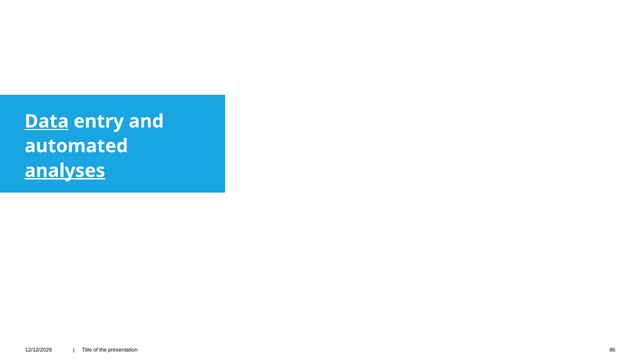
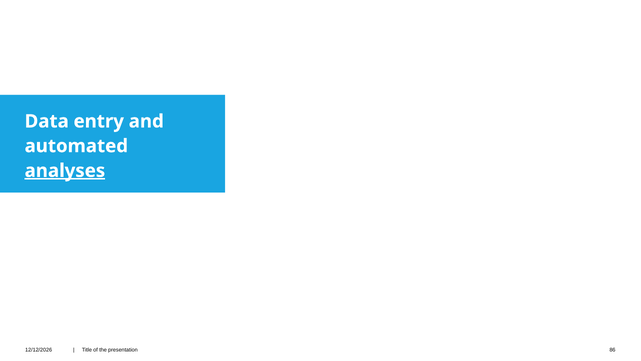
Data underline: present -> none (47, 121)
